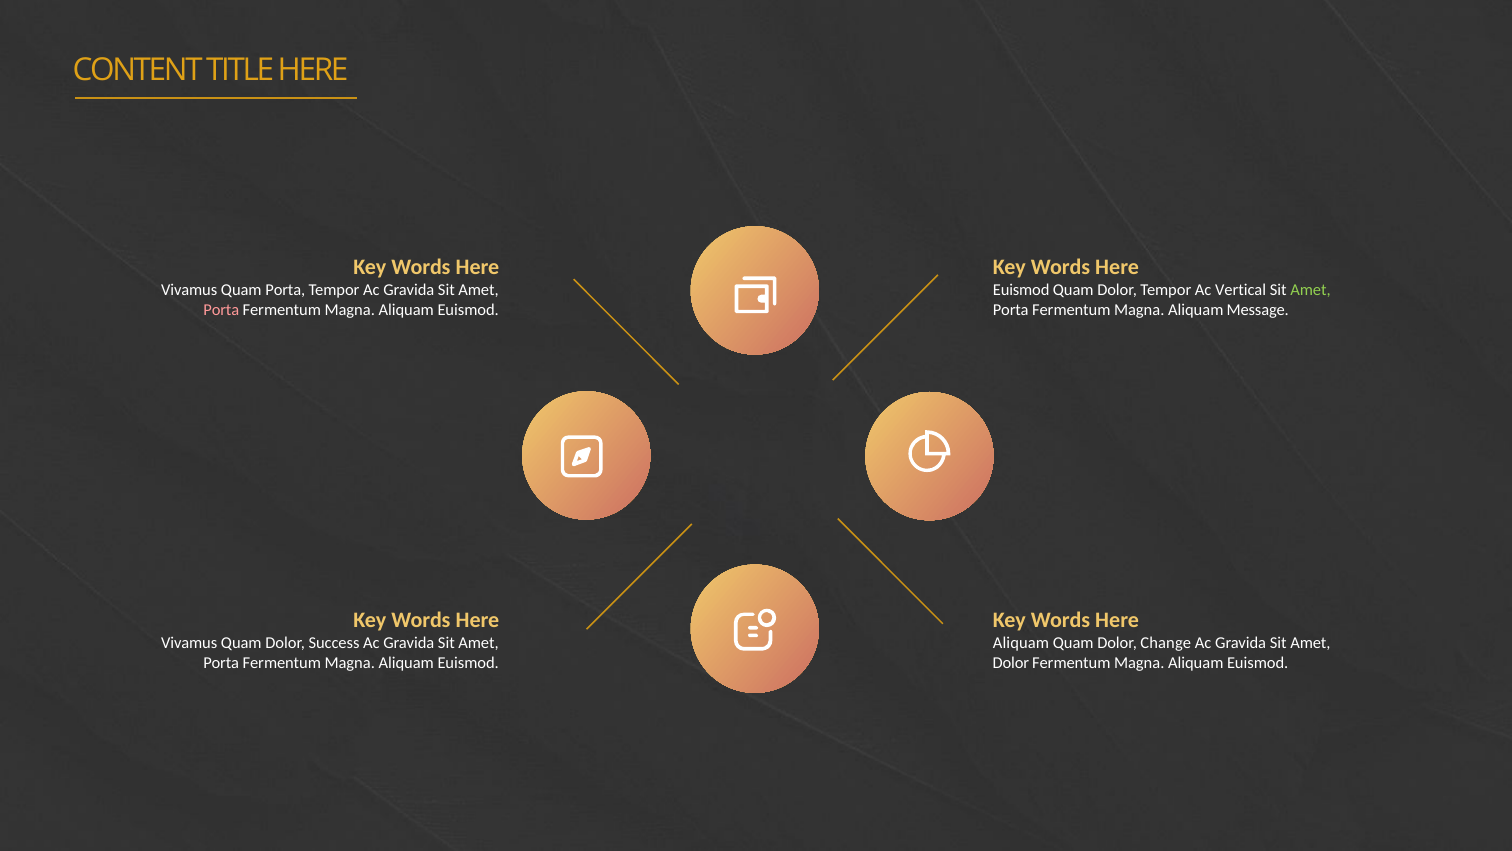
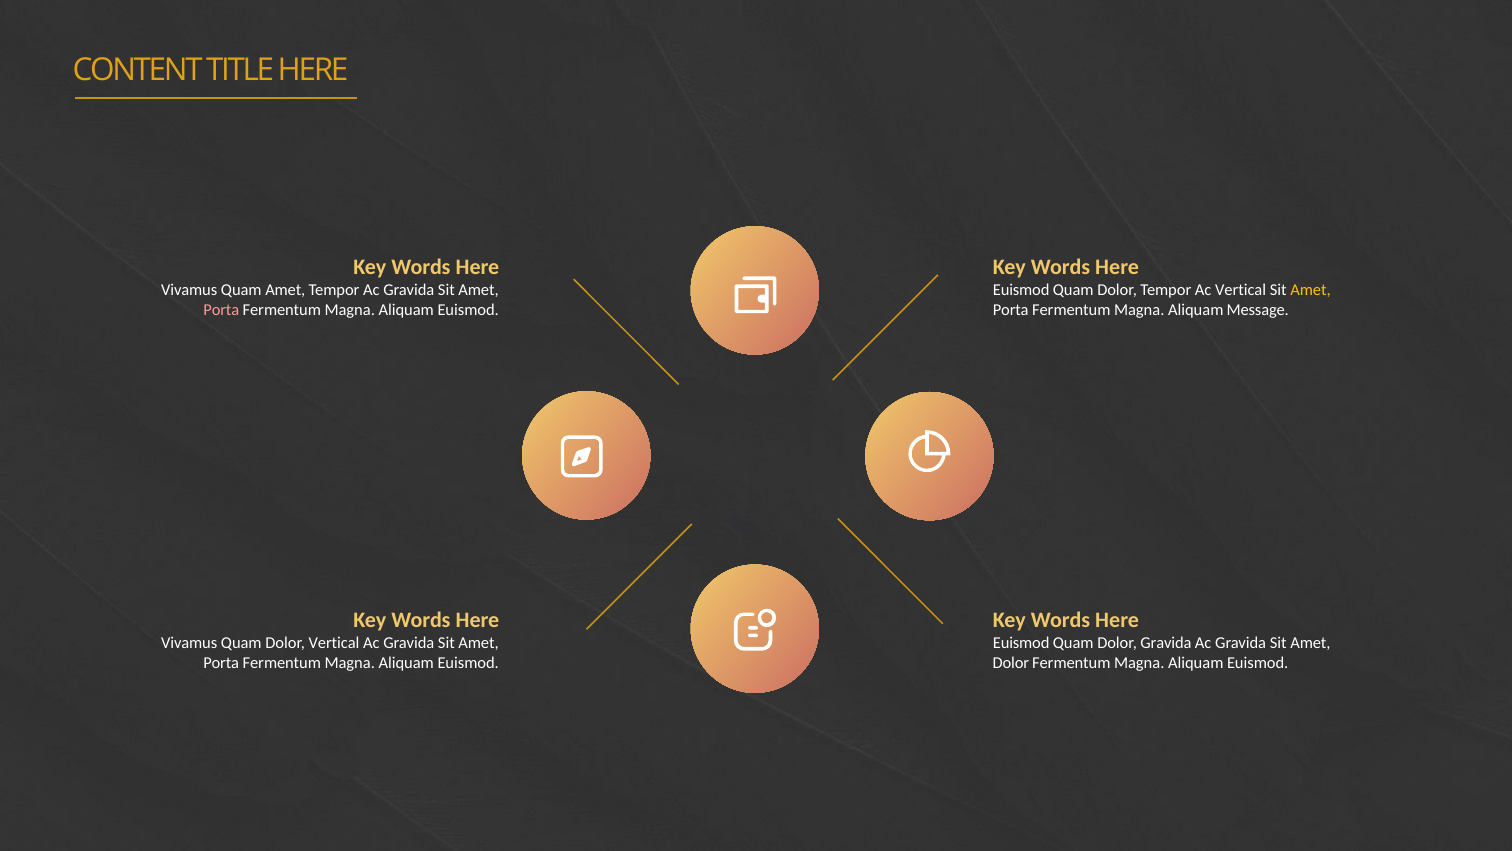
Quam Porta: Porta -> Amet (285, 290)
Amet colour: light green -> yellow (1310, 290)
Dolor Success: Success -> Vertical (334, 643)
Aliquam: Aliquam -> Euismod (1021, 643)
Dolor Change: Change -> Gravida (1166, 643)
